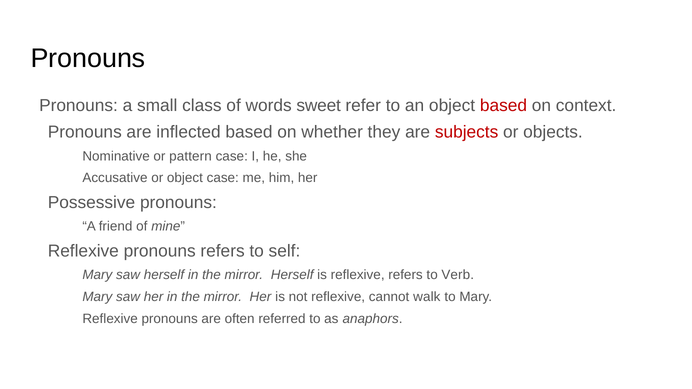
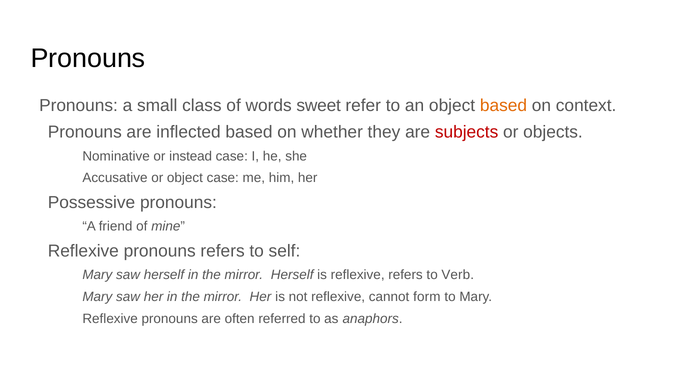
based colour: red -> orange (503, 106)
pattern: pattern -> instead (191, 156)
walk: walk -> form (427, 297)
